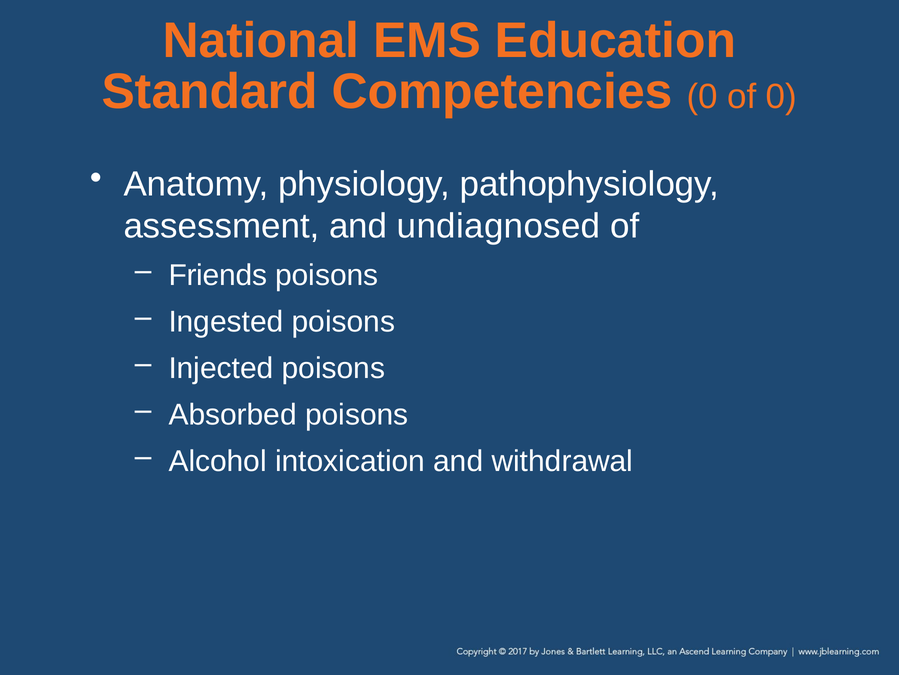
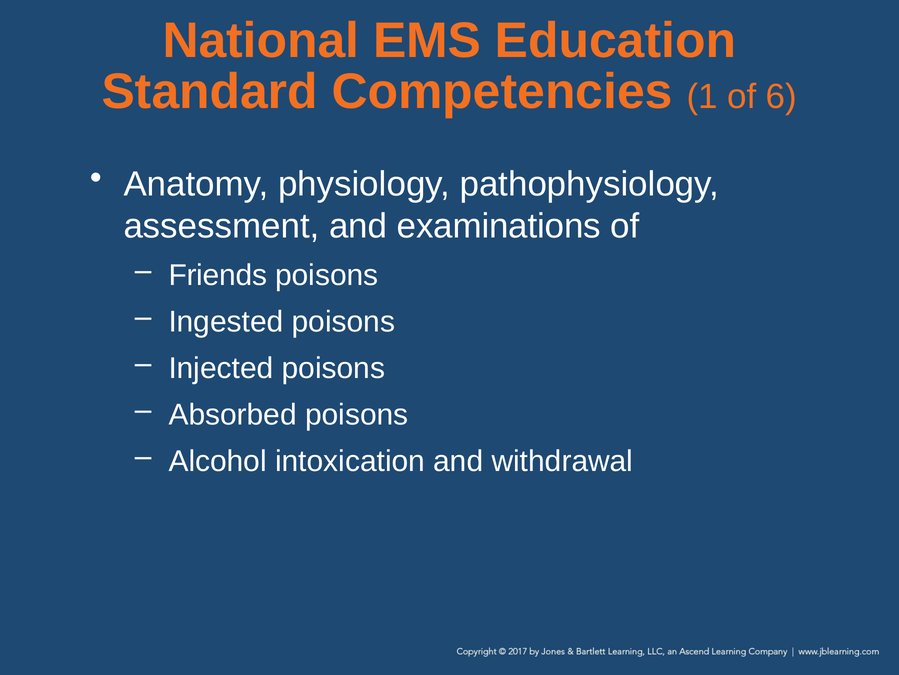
Competencies 0: 0 -> 1 (702, 97)
of 0: 0 -> 6 (782, 97)
undiagnosed: undiagnosed -> examinations (499, 226)
